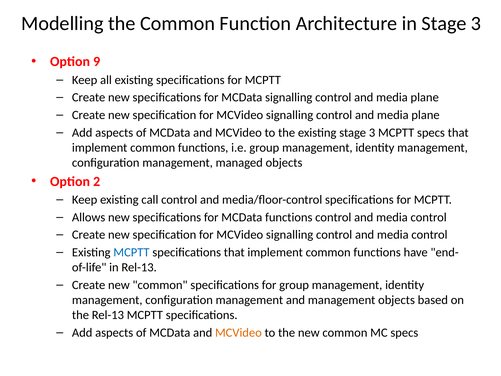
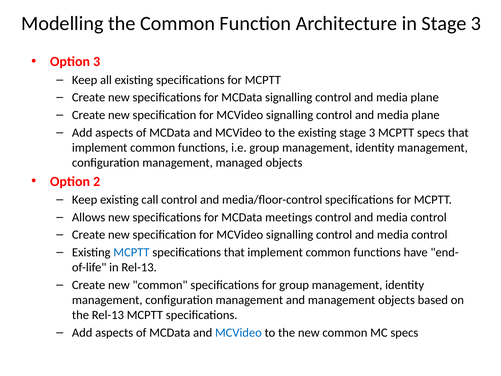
Option 9: 9 -> 3 (97, 62)
MCData functions: functions -> meetings (289, 217)
MCVideo colour: orange -> blue (238, 332)
